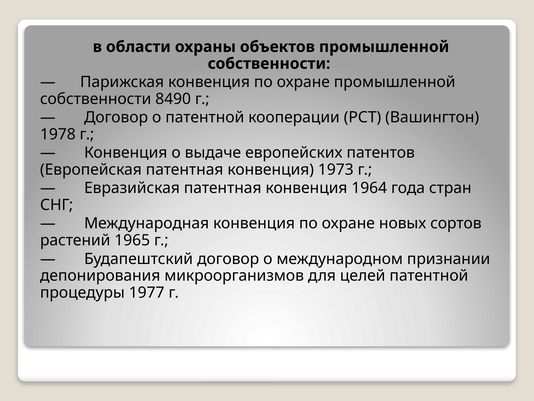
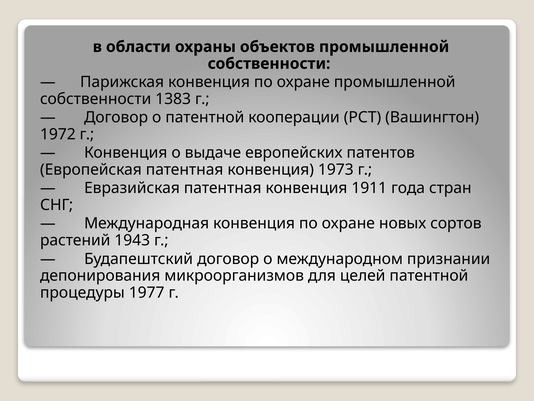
8490: 8490 -> 1383 (173, 99)
1978: 1978 -> 1972 (58, 134)
1964: 1964 -> 1911 (369, 188)
1965: 1965 -> 1943 (132, 240)
